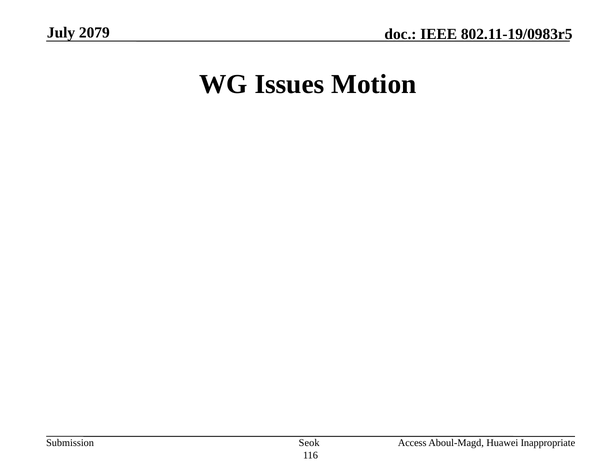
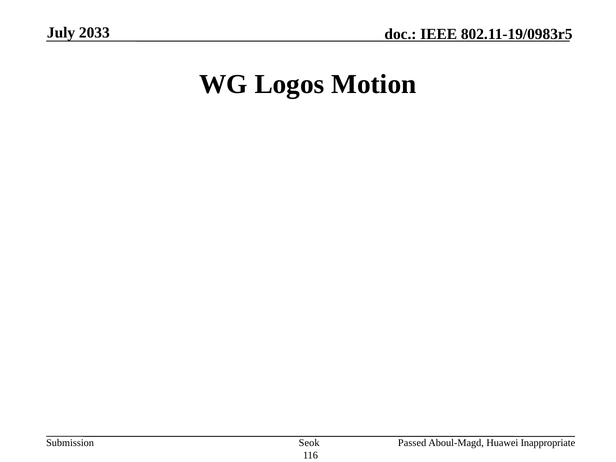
2079: 2079 -> 2033 (94, 33)
Issues: Issues -> Logos (290, 84)
Access: Access -> Passed (412, 443)
